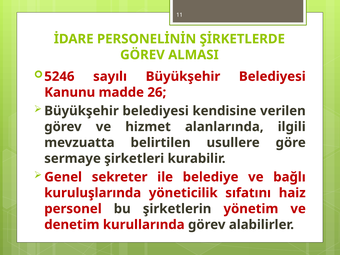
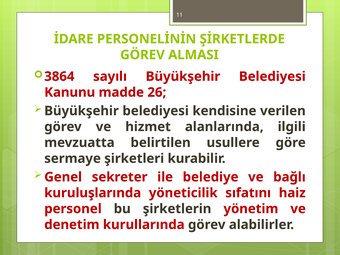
5246: 5246 -> 3864 (59, 76)
